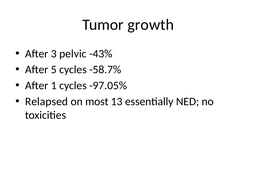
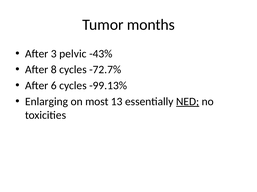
growth: growth -> months (151, 25)
5: 5 -> 8 (54, 70)
-58.7%: -58.7% -> -72.7% (105, 70)
1: 1 -> 6 (54, 86)
-97.05%: -97.05% -> -99.13% (108, 86)
Relapsed: Relapsed -> Enlarging (47, 102)
NED underline: none -> present (188, 102)
